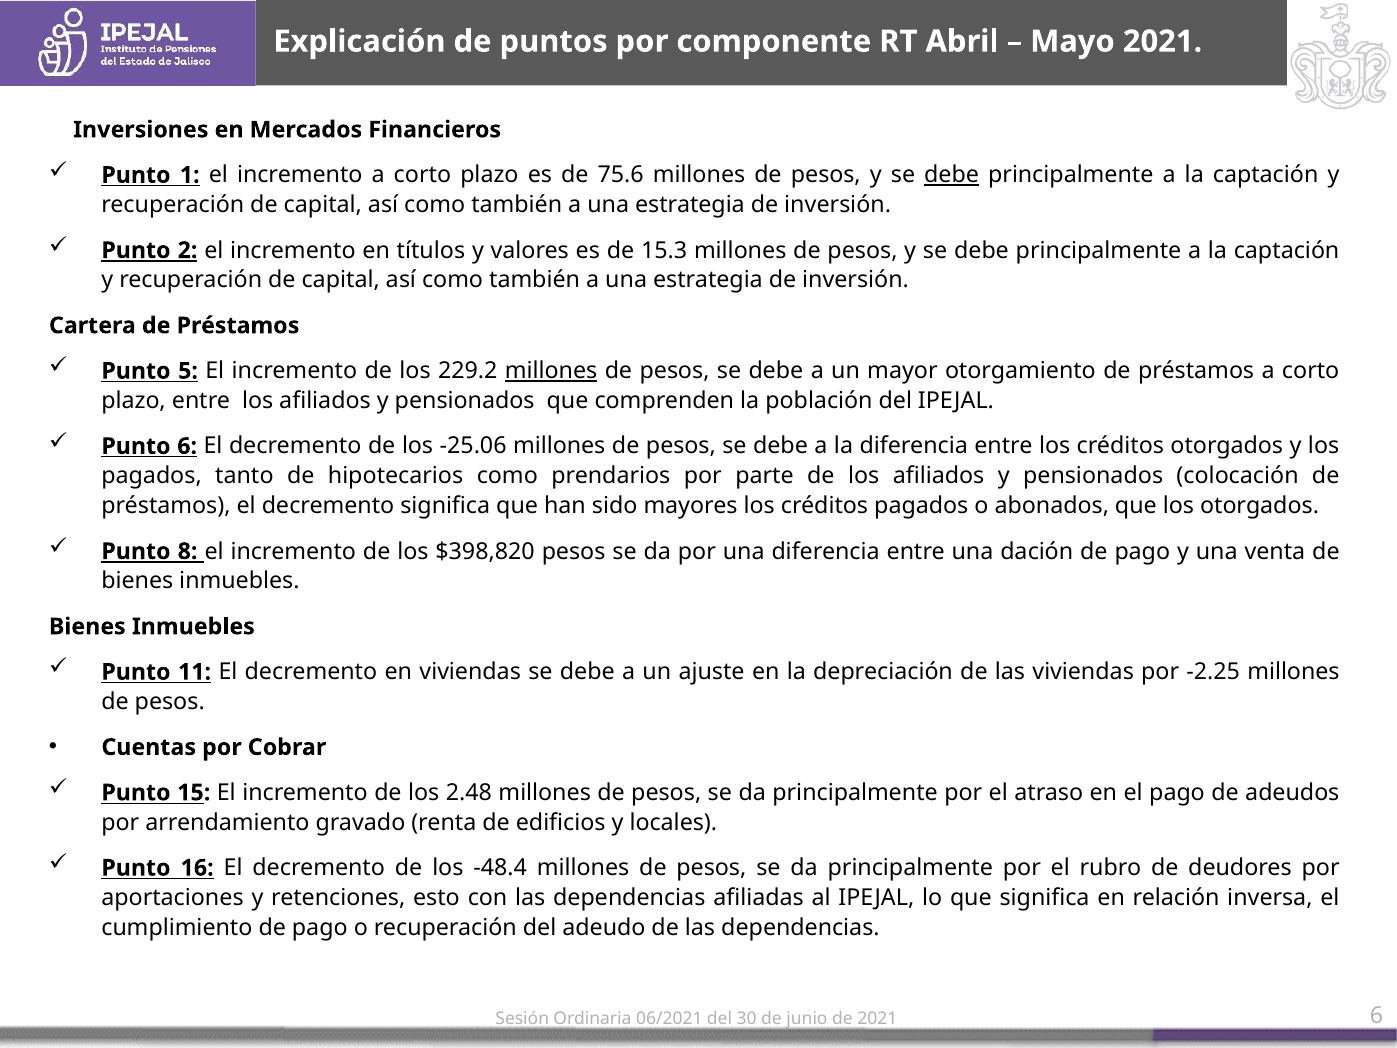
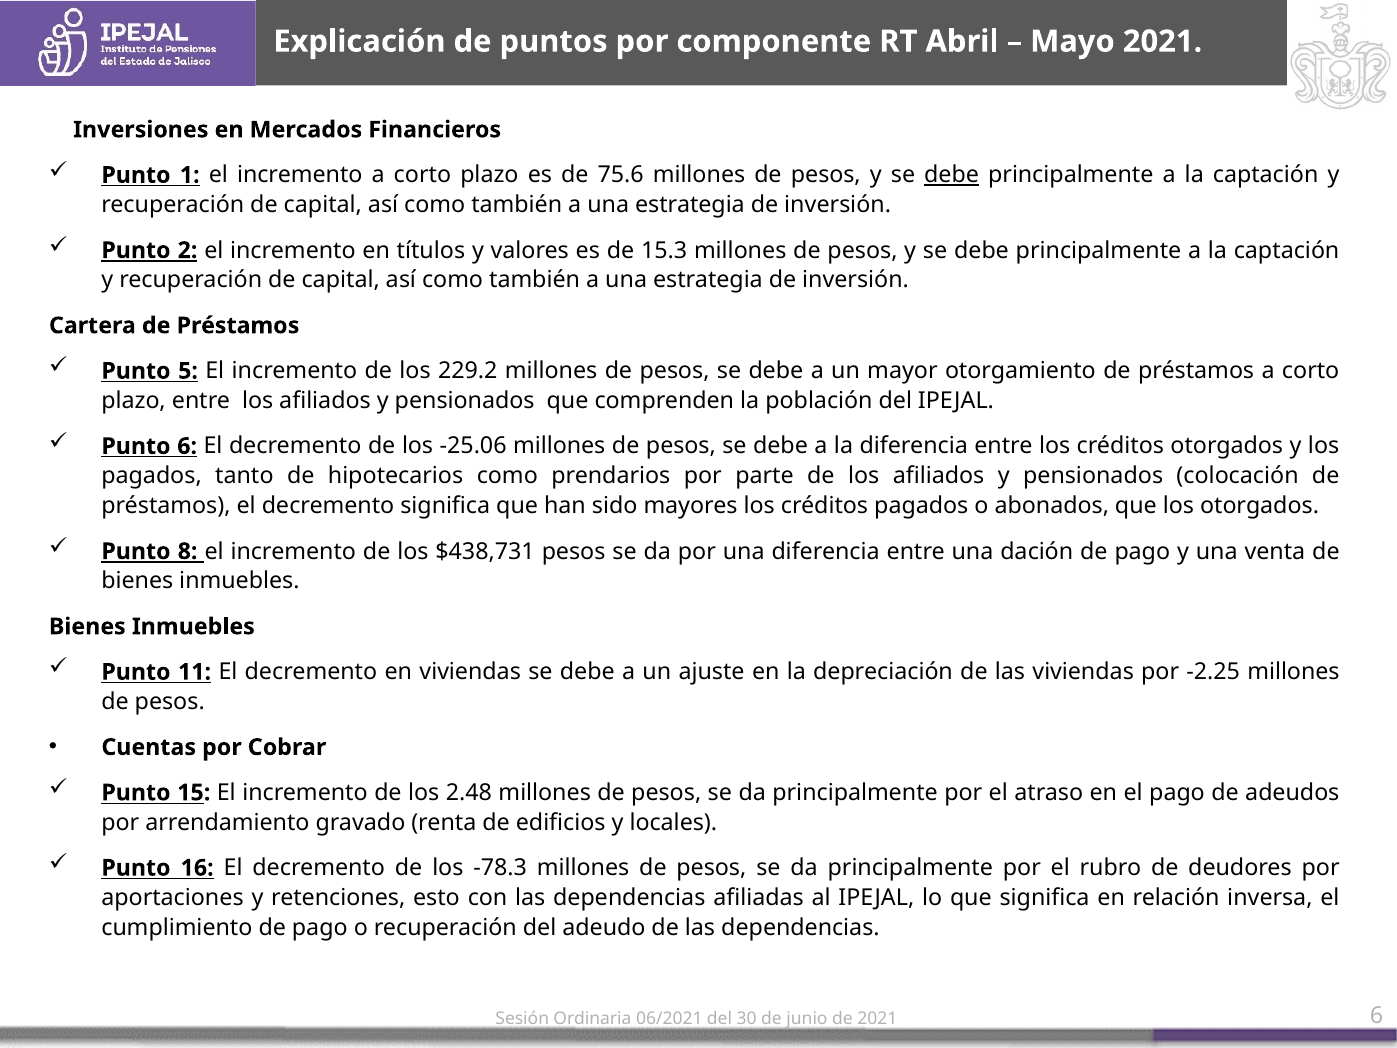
millones underline: present -> none (551, 371)
$398,820: $398,820 -> $438,731 (485, 551)
-48.4: -48.4 -> -78.3 (500, 868)
